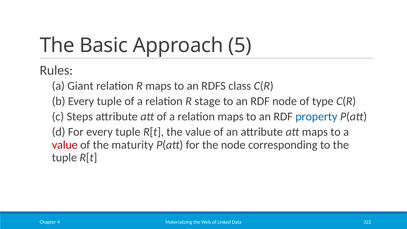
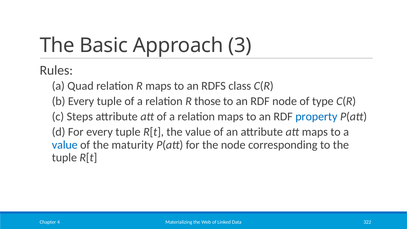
5: 5 -> 3 (240, 46)
Giant: Giant -> Quad (80, 86)
stage: stage -> those (208, 101)
value colour: red -> blue (65, 145)
